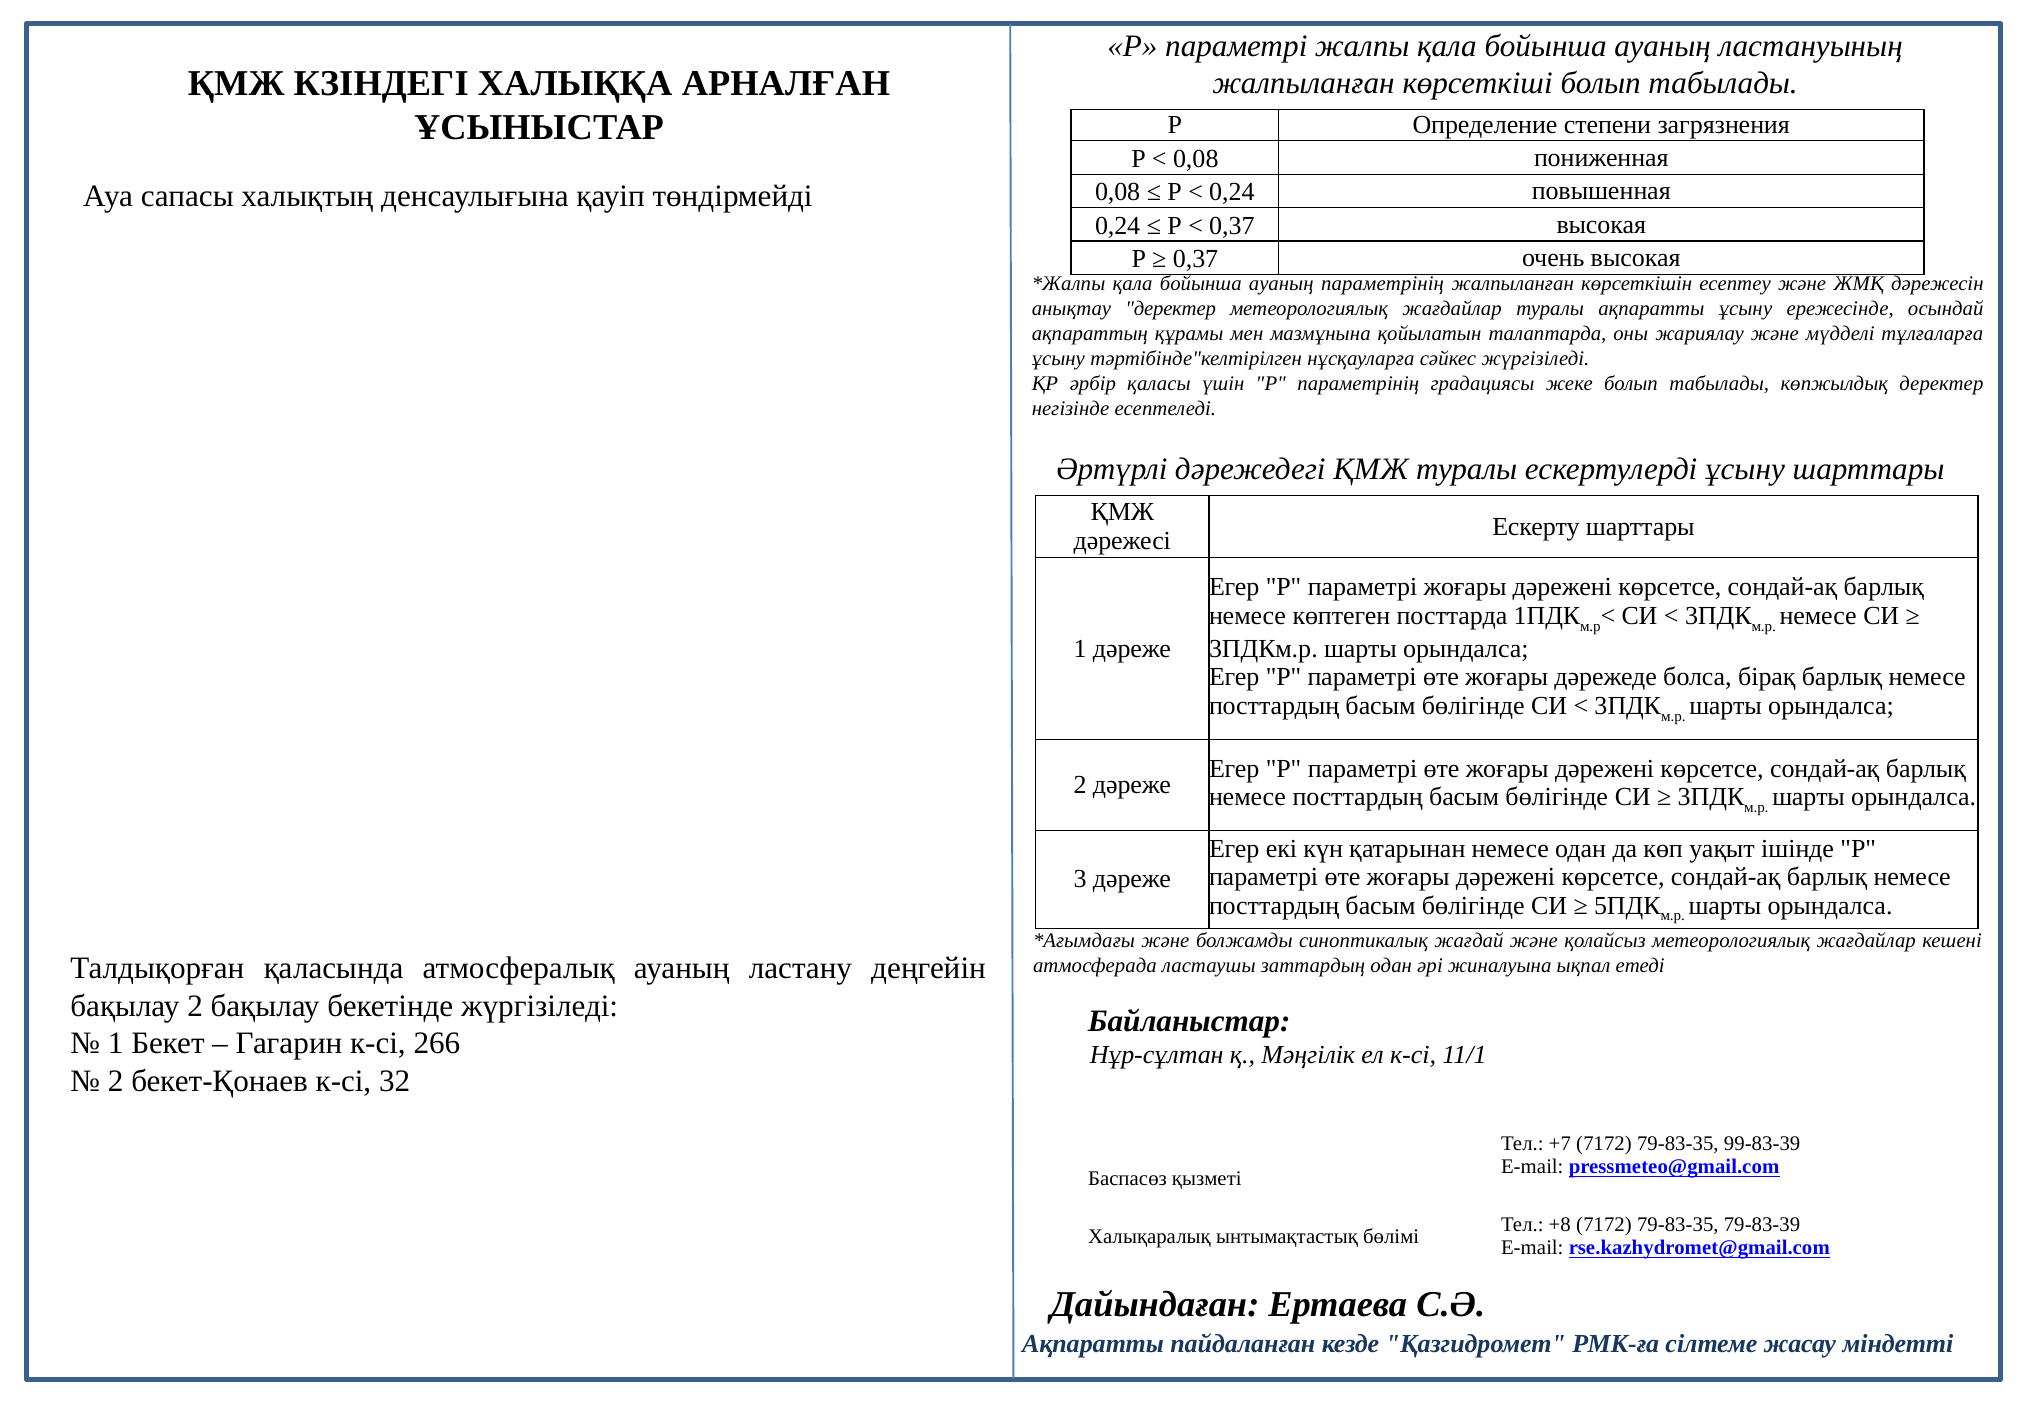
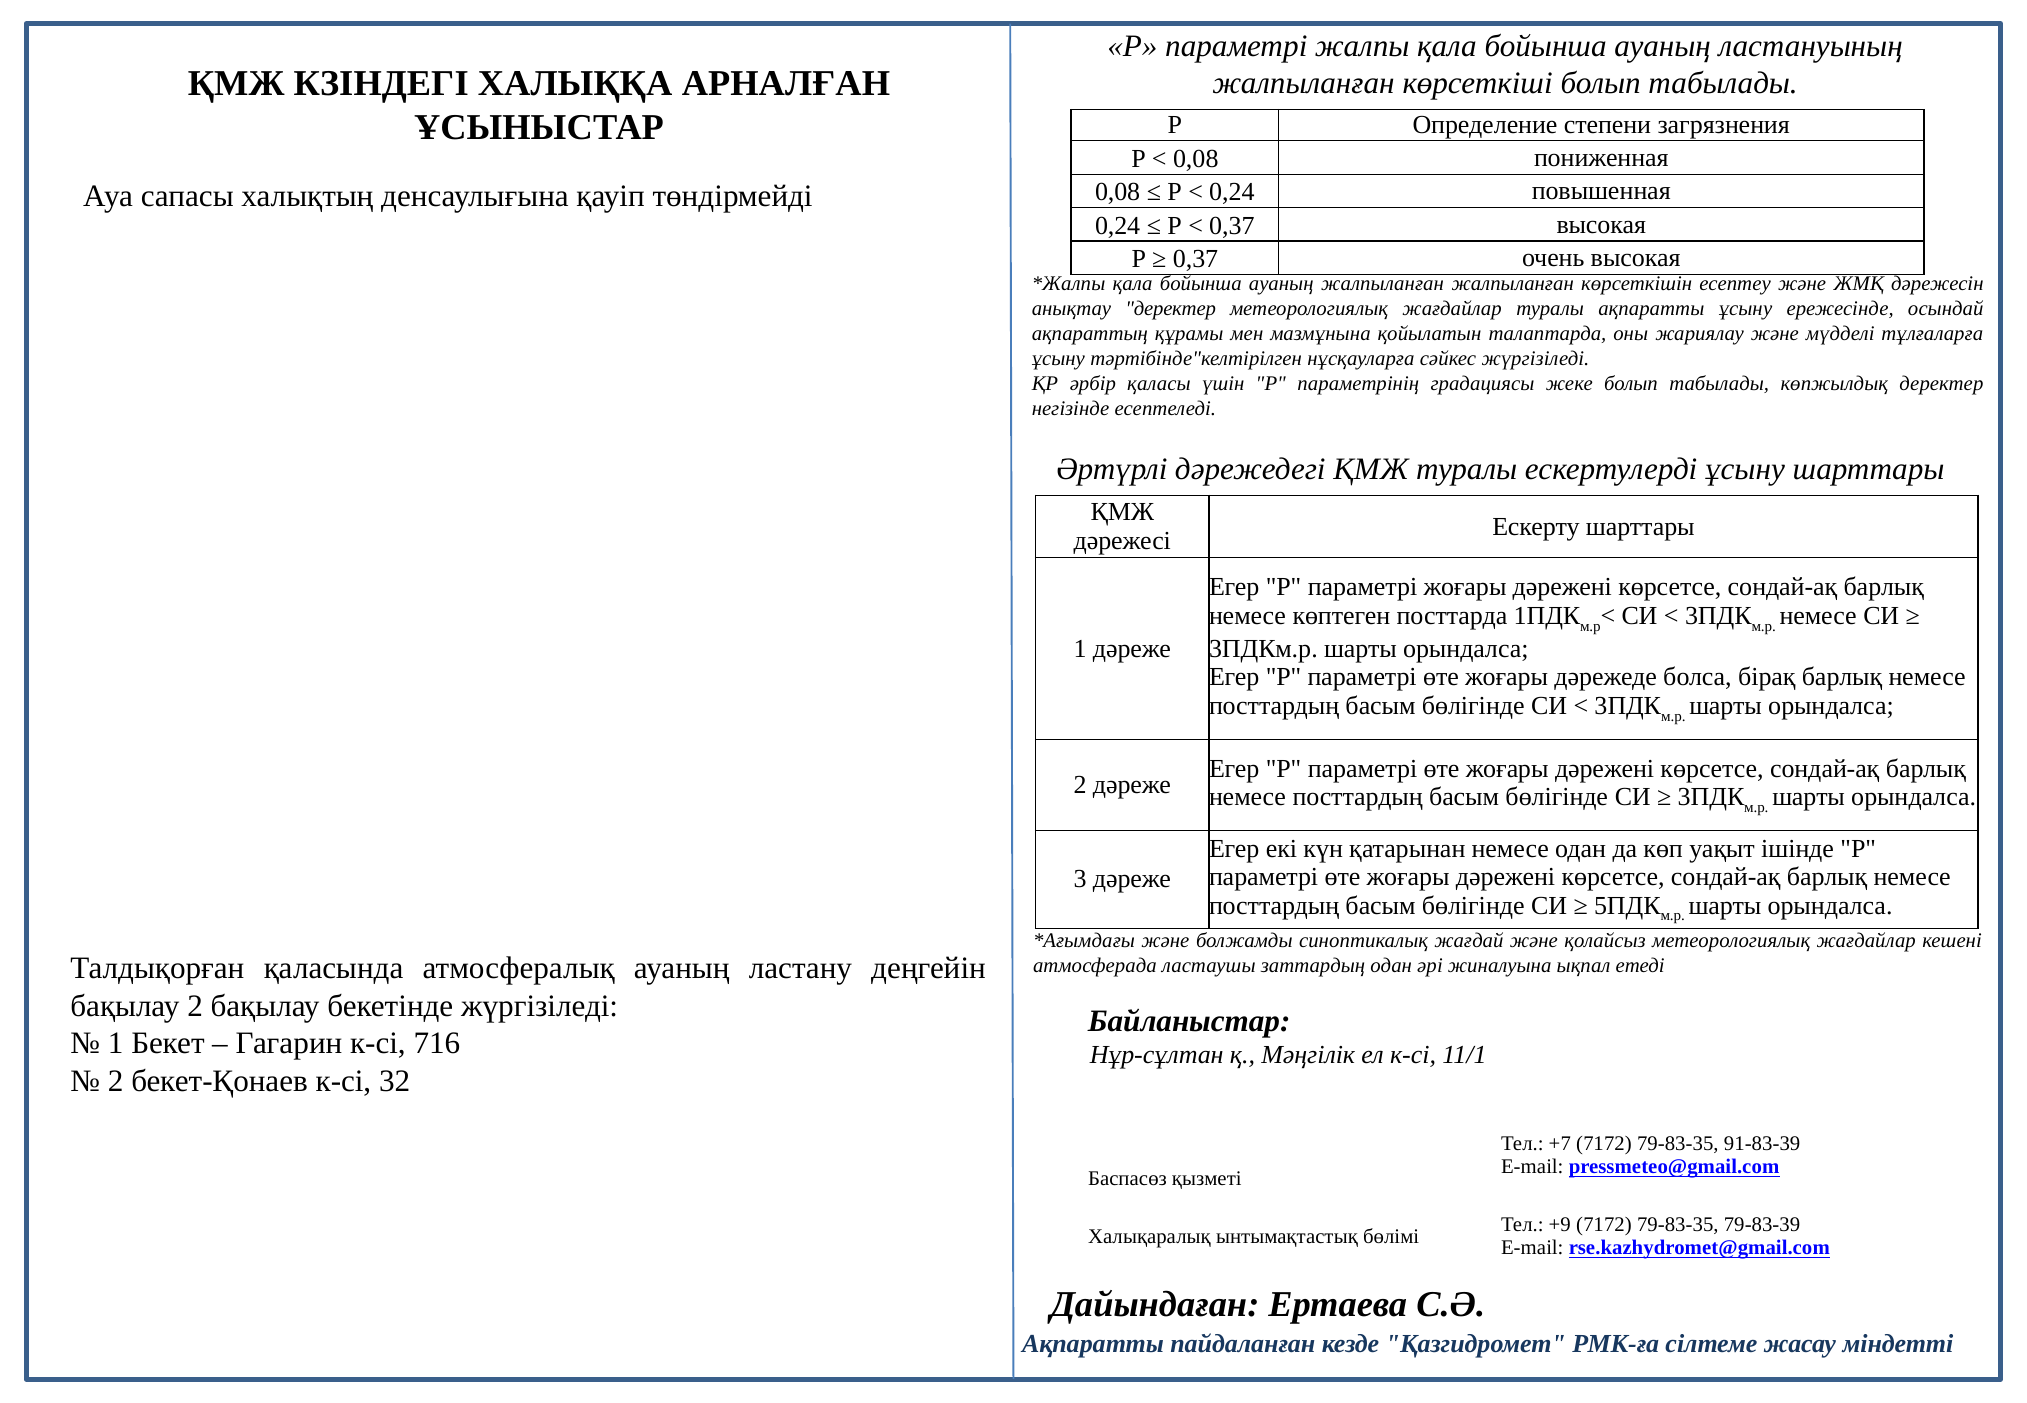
ауаның параметрінің: параметрінің -> жалпыланған (1383, 284)
266: 266 -> 716 (437, 1044)
99-83-39: 99-83-39 -> 91-83-39 (1762, 1144)
+8: +8 -> +9 (1560, 1225)
